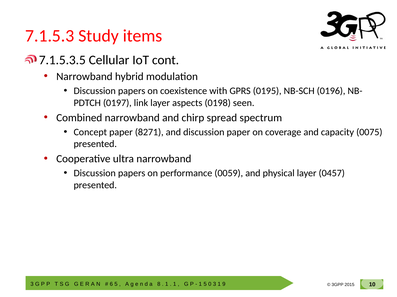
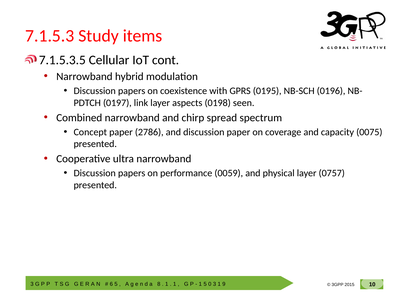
8271: 8271 -> 2786 (149, 132)
0457: 0457 -> 0757 (332, 174)
